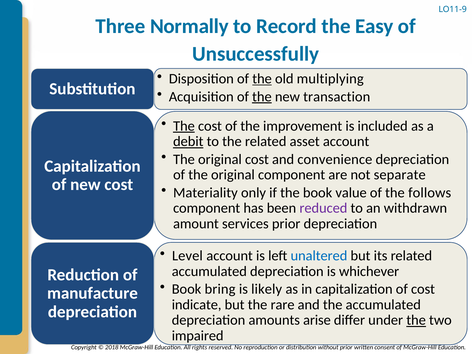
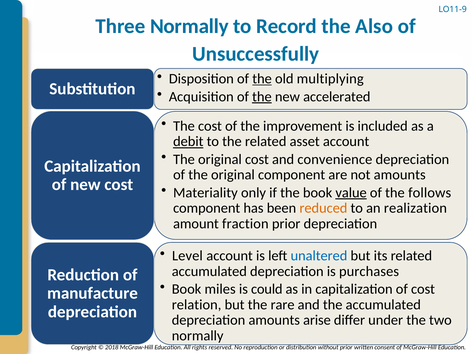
Easy: Easy -> Also (374, 26)
transaction: transaction -> accelerated (337, 97)
The underline: present -> none (184, 126)
not separate: separate -> amounts (400, 175)
value underline: none -> present (351, 193)
reduced colour: purple -> orange (323, 208)
withdrawn: withdrawn -> realization (415, 208)
services: services -> fraction (245, 224)
whichever: whichever -> purchases (369, 271)
bring: bring -> miles (220, 289)
likely: likely -> could (267, 289)
indicate: indicate -> relation (197, 305)
the underline: present -> none (416, 320)
impaired: impaired -> normally (198, 336)
